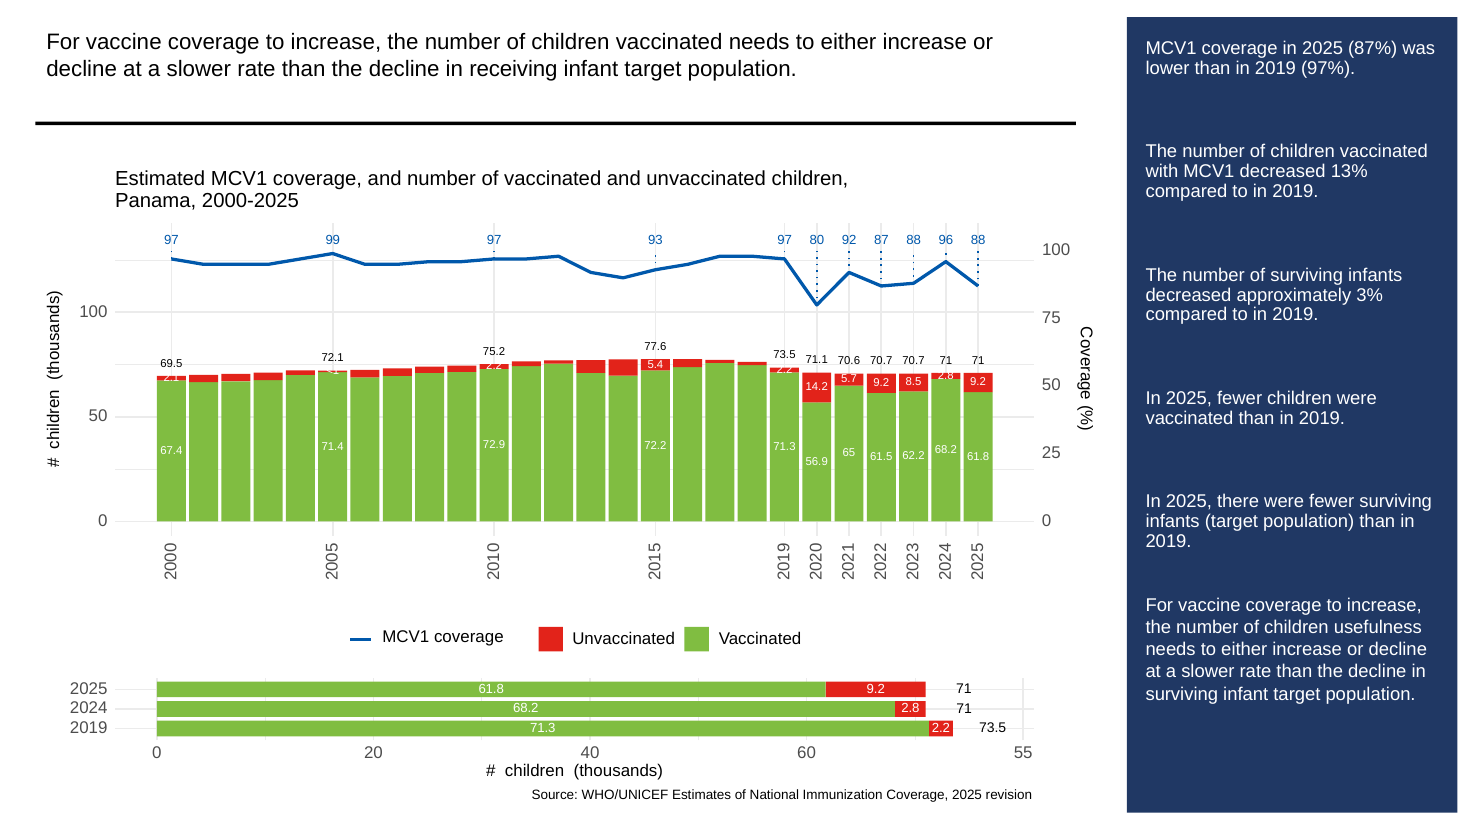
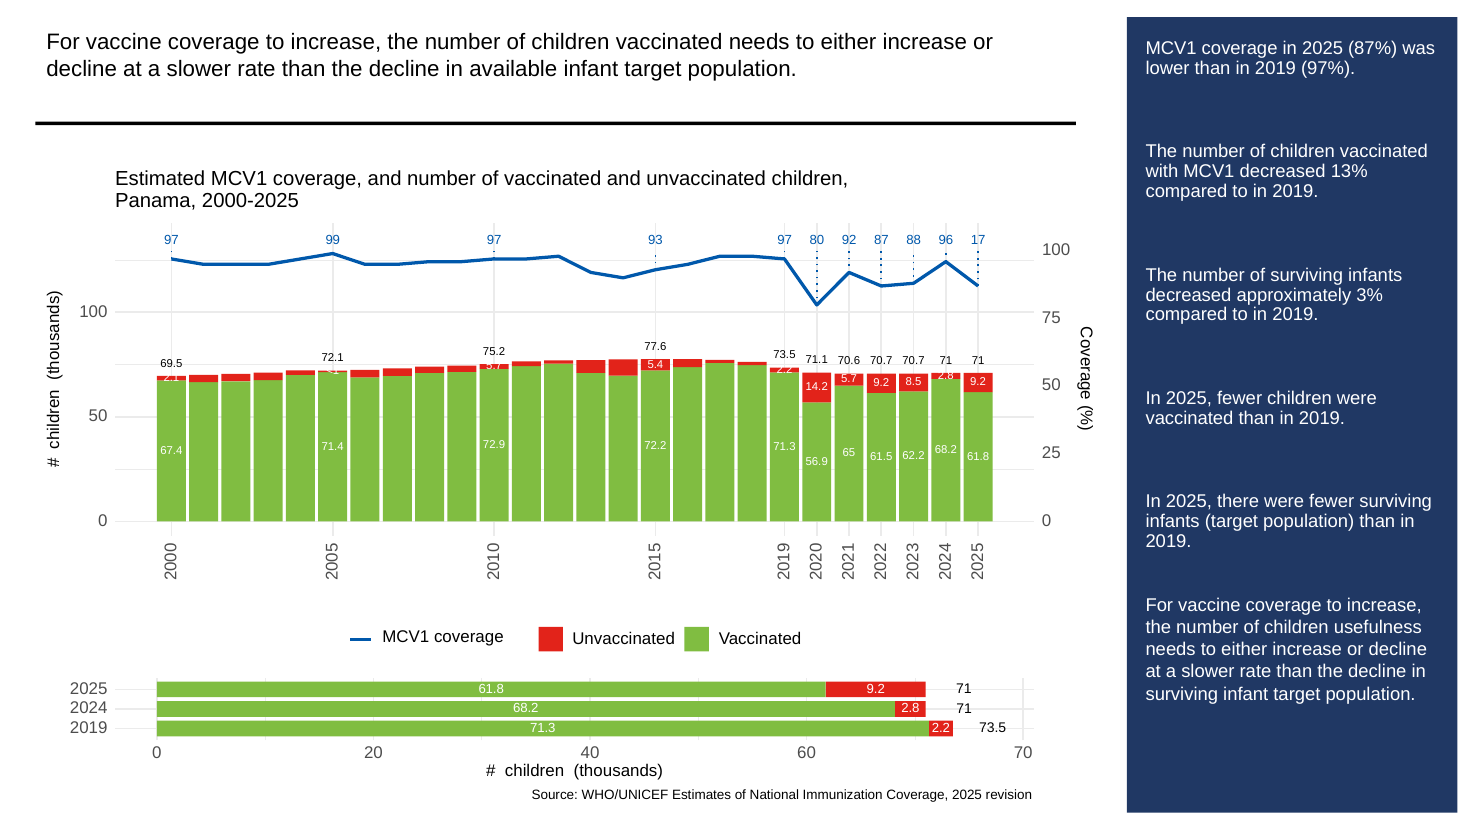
receiving: receiving -> available (513, 69)
96 88: 88 -> 17 (978, 240)
2.2: 2.2 -> 5.7 (494, 366)
55: 55 -> 70 (1023, 753)
